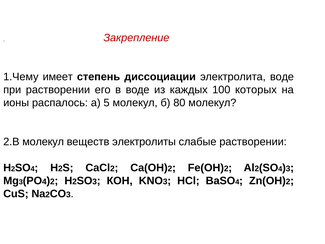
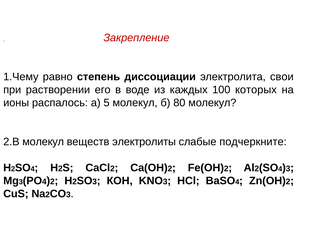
имеет: имеет -> равно (58, 77)
электролита воде: воде -> свои (282, 77)
слабые растворении: растворении -> подчеркните (253, 142)
